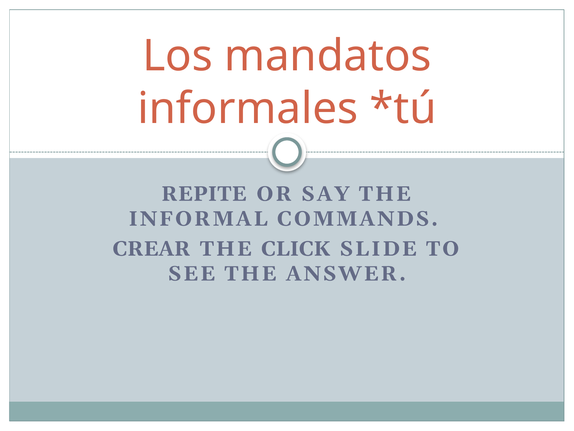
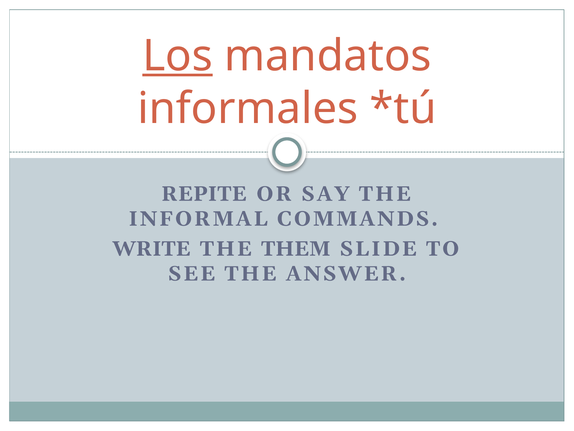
Los underline: none -> present (178, 56)
CREAR: CREAR -> WRITE (152, 249)
CLICK: CLICK -> THEM (296, 249)
